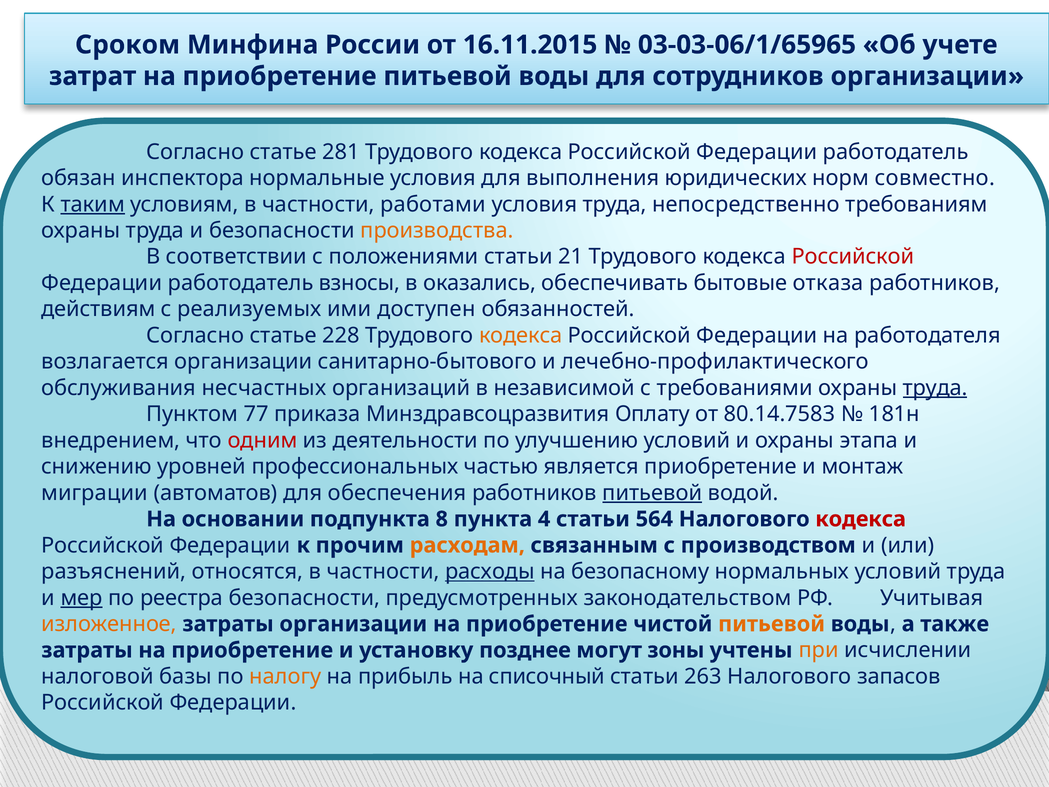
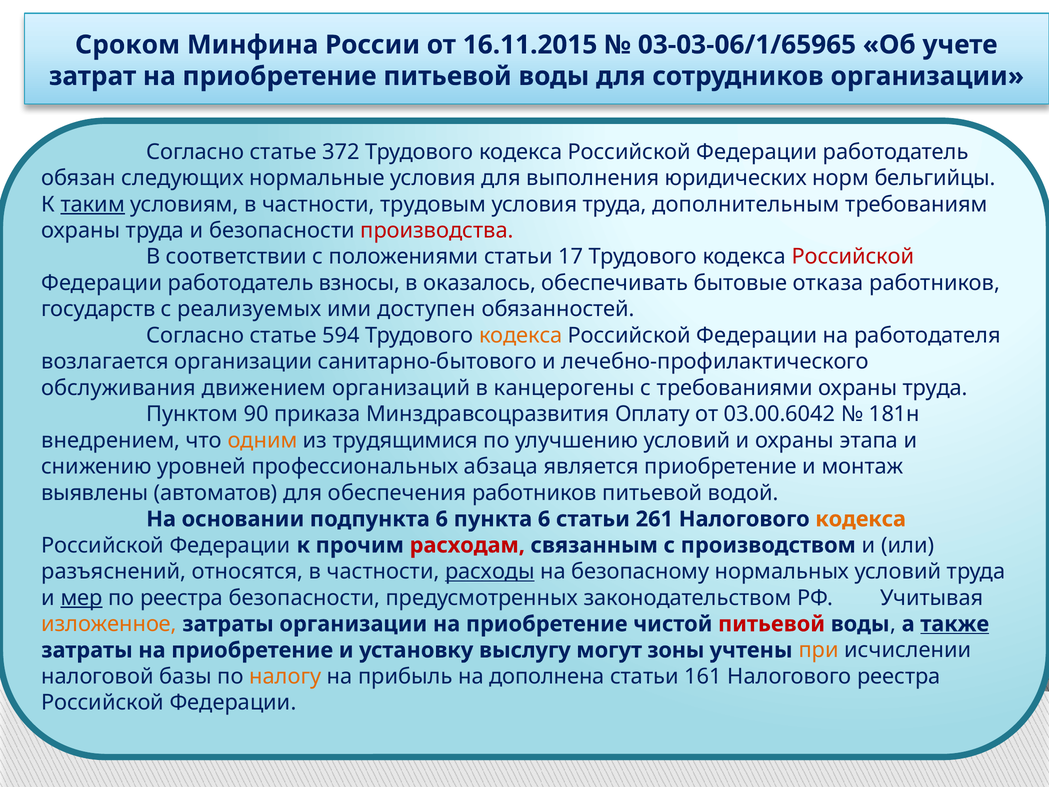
281: 281 -> 372 (341, 152)
инспектора: инспектора -> следующих (183, 178)
совместно: совместно -> бельгийцы (935, 178)
работами: работами -> трудовым (433, 204)
непосредственно: непосредственно -> дополнительным (746, 204)
производства colour: orange -> red (437, 230)
21: 21 -> 17 (571, 257)
оказались: оказались -> оказалось (480, 283)
действиям: действиям -> государств (98, 309)
228: 228 -> 594 (341, 335)
несчастных: несчастных -> движением (264, 388)
независимой: независимой -> канцерогены (564, 388)
труда underline: present -> none (935, 388)
77: 77 -> 90 (256, 414)
80.14.7583: 80.14.7583 -> 03.00.6042 (780, 414)
одним colour: red -> orange (262, 440)
деятельности: деятельности -> трудящимися (405, 440)
частью: частью -> абзаца (501, 466)
миграции: миграции -> выявлены (95, 493)
питьевой underline: present -> none (652, 493)
подпункта 8: 8 -> 6 (442, 519)
пункта 4: 4 -> 6 (544, 519)
564: 564 -> 261 (654, 519)
кодекса colour: red -> orange (861, 519)
расходам colour: orange -> red (467, 545)
питьевой colour: orange -> red (772, 624)
также underline: none -> present (955, 624)
позднее: позднее -> выслугу (525, 650)
списочный: списочный -> дополнена (547, 676)
263: 263 -> 161 (703, 676)
Налогового запасов: запасов -> реестра (899, 676)
